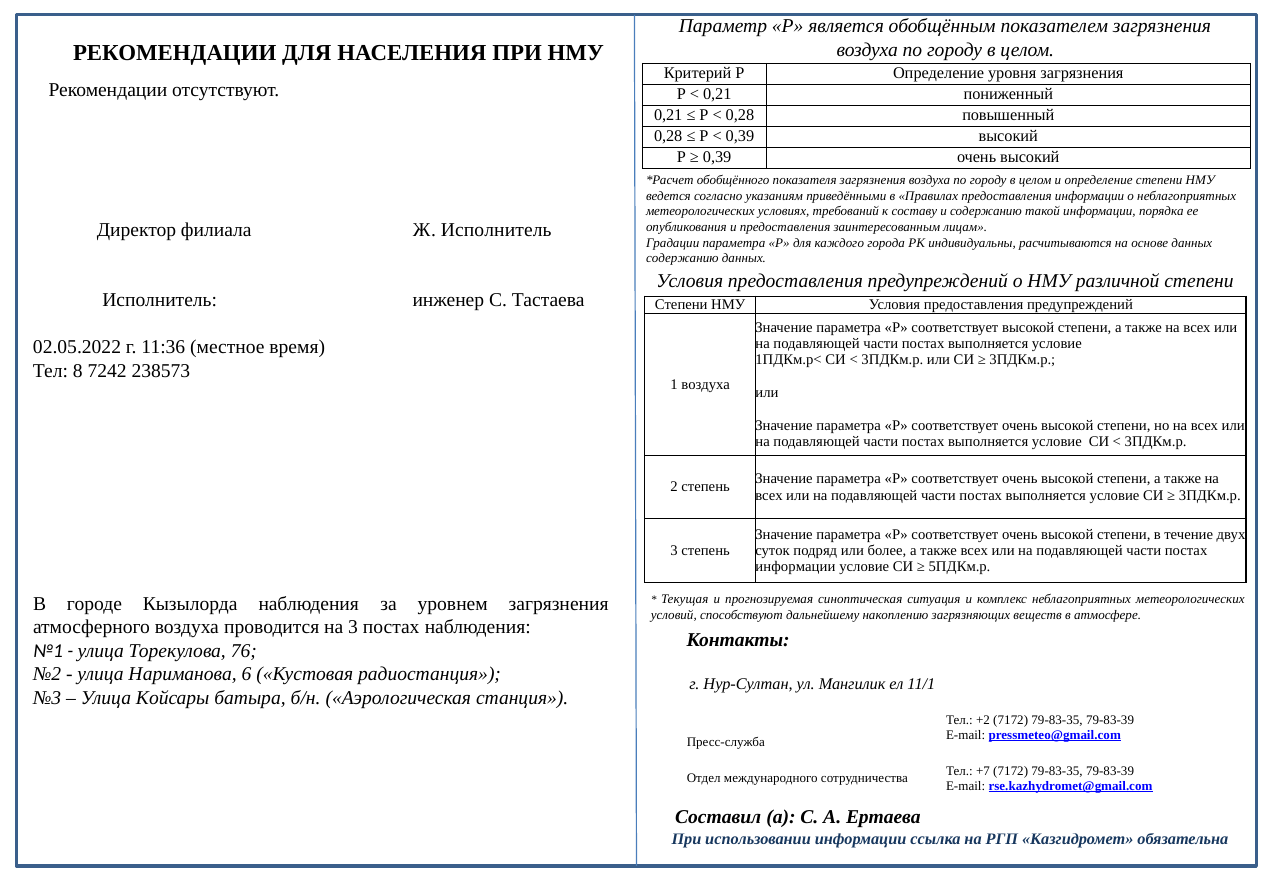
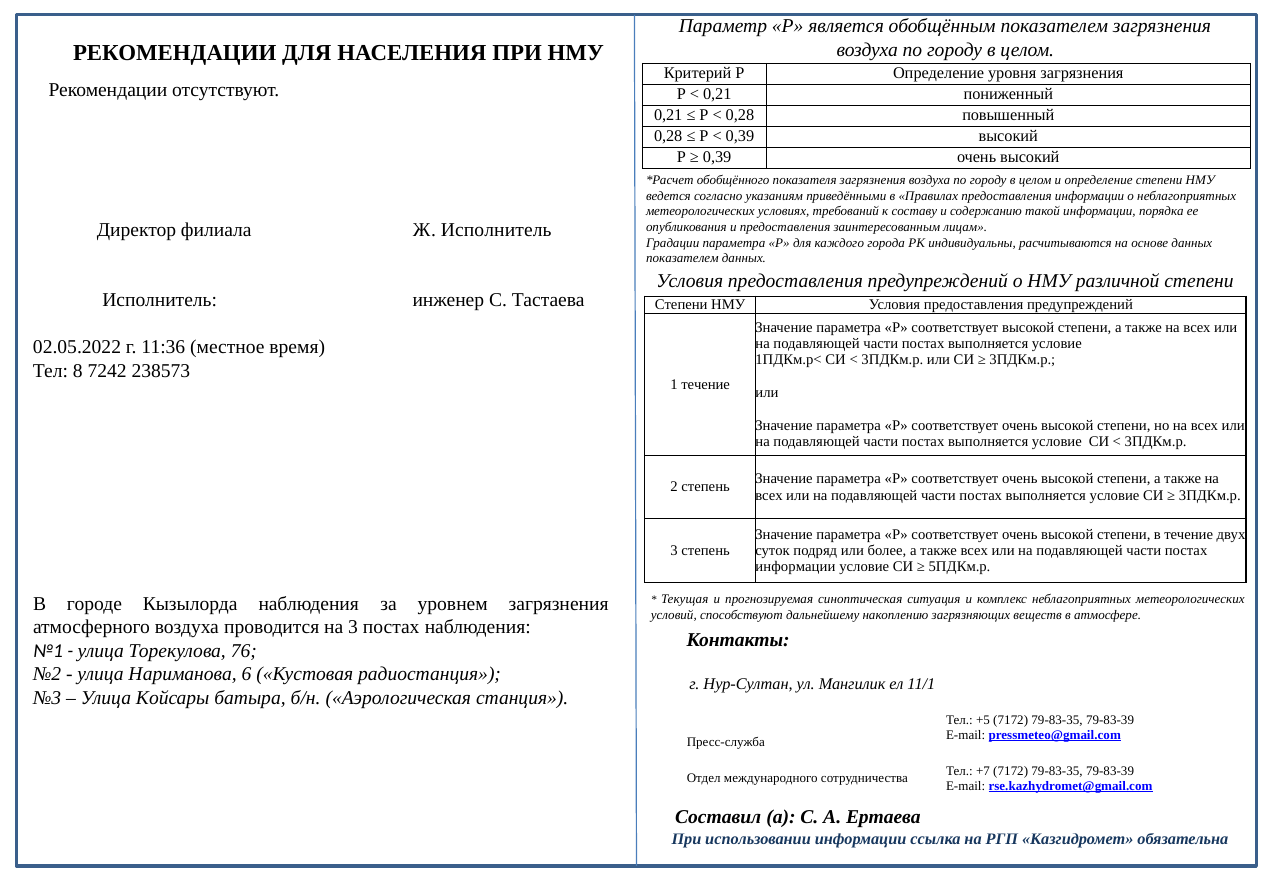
содержанию: содержанию -> показателем (682, 259)
1 воздуха: воздуха -> течение (706, 385)
+2: +2 -> +5 (983, 721)
